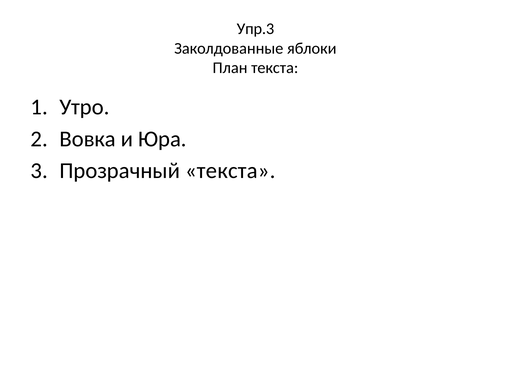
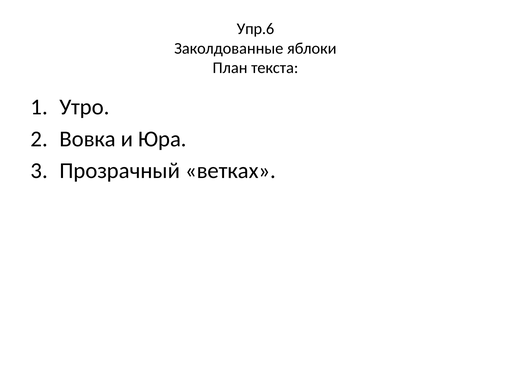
Упр.3: Упр.3 -> Упр.6 (255, 29)
Прозрачный текста: текста -> ветках (230, 171)
